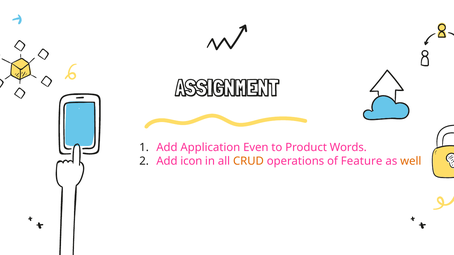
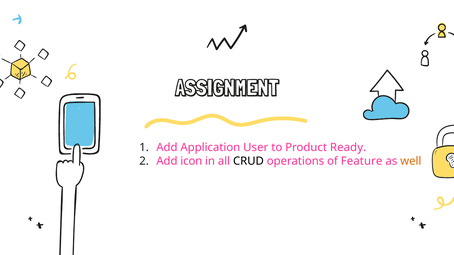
Even: Even -> User (256, 148)
Words: Words -> Ready (348, 148)
CRUD colour: orange -> black (248, 161)
